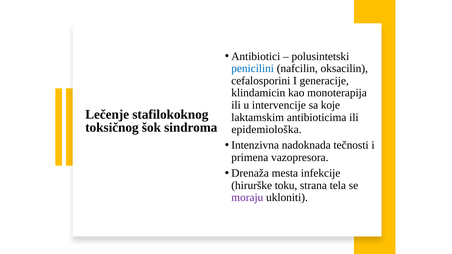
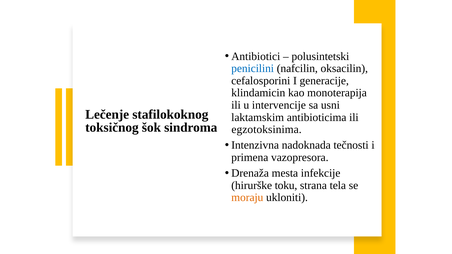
koje: koje -> usni (330, 105)
epidemiološka: epidemiološka -> egzotoksinima (267, 130)
moraju colour: purple -> orange (247, 198)
